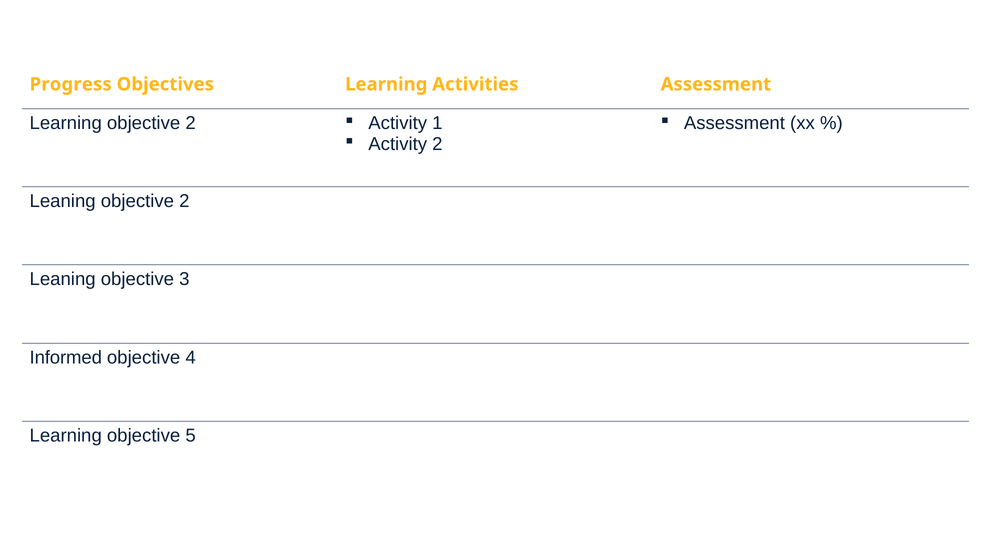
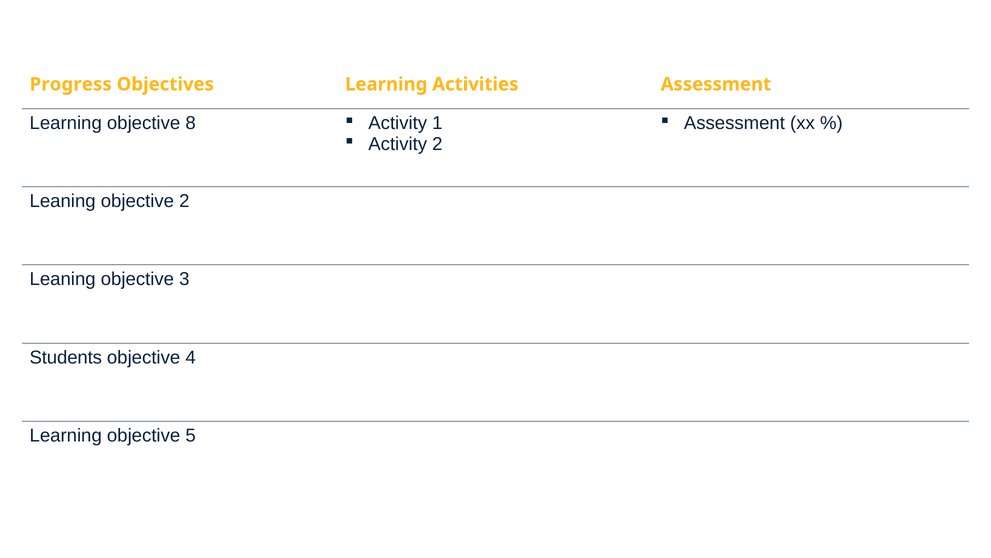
Learning objective 2: 2 -> 8 (191, 123)
Informed: Informed -> Students (66, 357)
